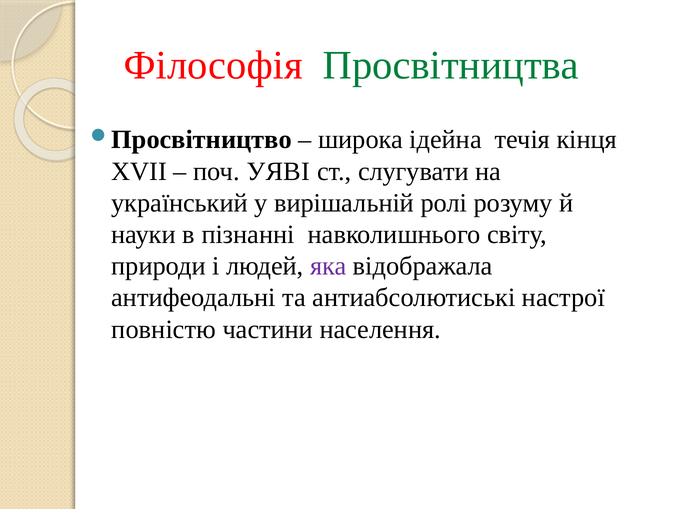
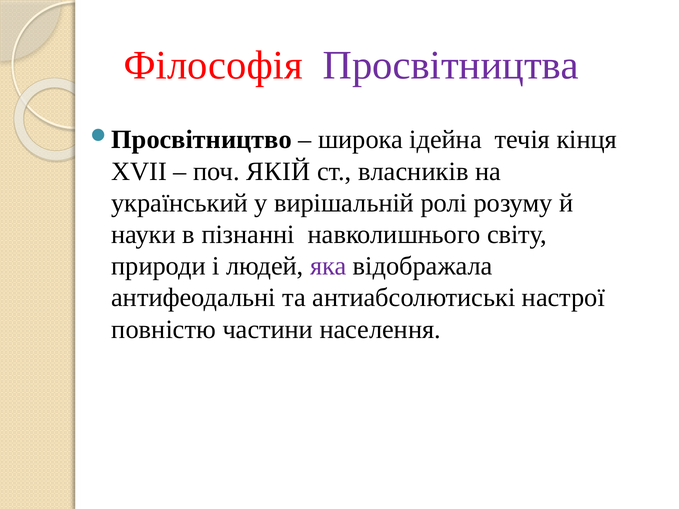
Просвітництва colour: green -> purple (451, 66)
УЯВІ: УЯВІ -> ЯКІЙ (278, 171)
слугувати: слугувати -> власників (413, 171)
